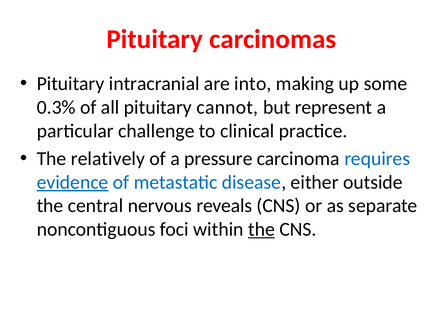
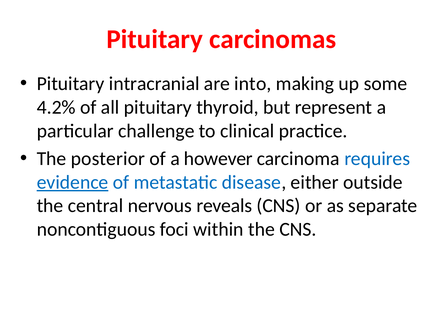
0.3%: 0.3% -> 4.2% (56, 107)
cannot: cannot -> thyroid (227, 107)
relatively: relatively -> posterior (108, 159)
pressure: pressure -> however (218, 159)
the underline: present -> none (261, 230)
